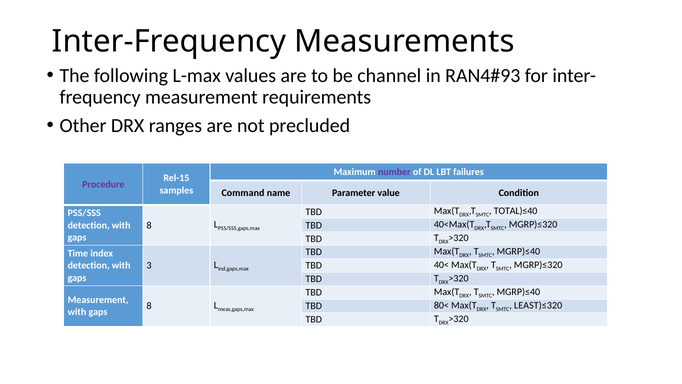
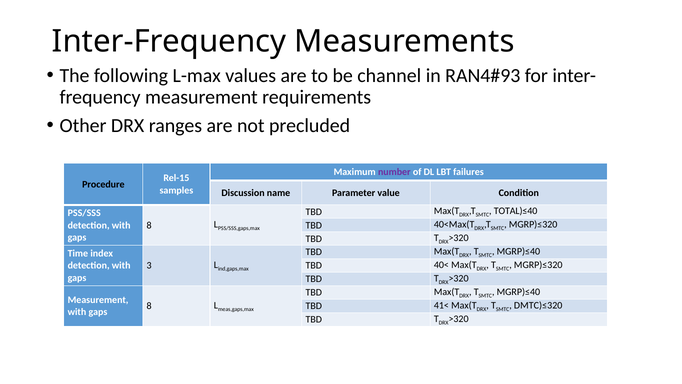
Procedure colour: purple -> black (103, 184)
Command: Command -> Discussion (243, 193)
80<: 80< -> 41< (441, 305)
LEAST)≤320: LEAST)≤320 -> DMTC)≤320 (538, 305)
